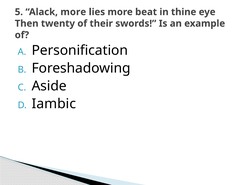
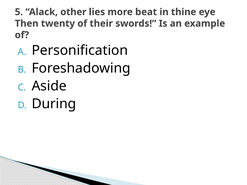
Alack more: more -> other (73, 12)
Iambic: Iambic -> During (54, 104)
